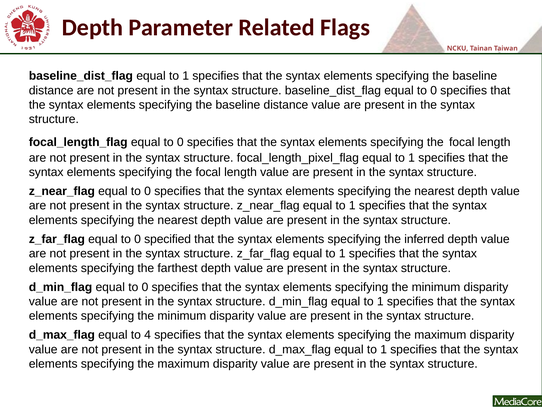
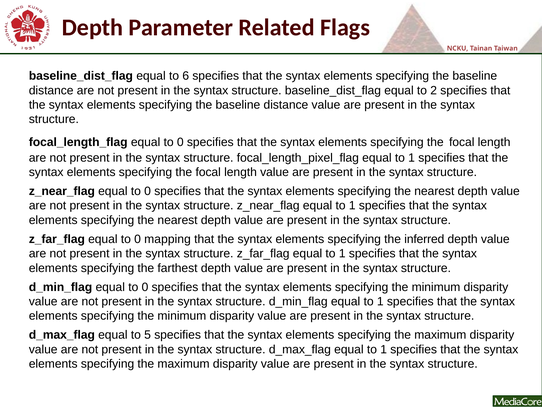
baseline_dist_flag equal to 1: 1 -> 6 (186, 76)
baseline_dist_flag equal to 0: 0 -> 2 (434, 90)
specified: specified -> mapping (168, 239)
4: 4 -> 5 (148, 335)
